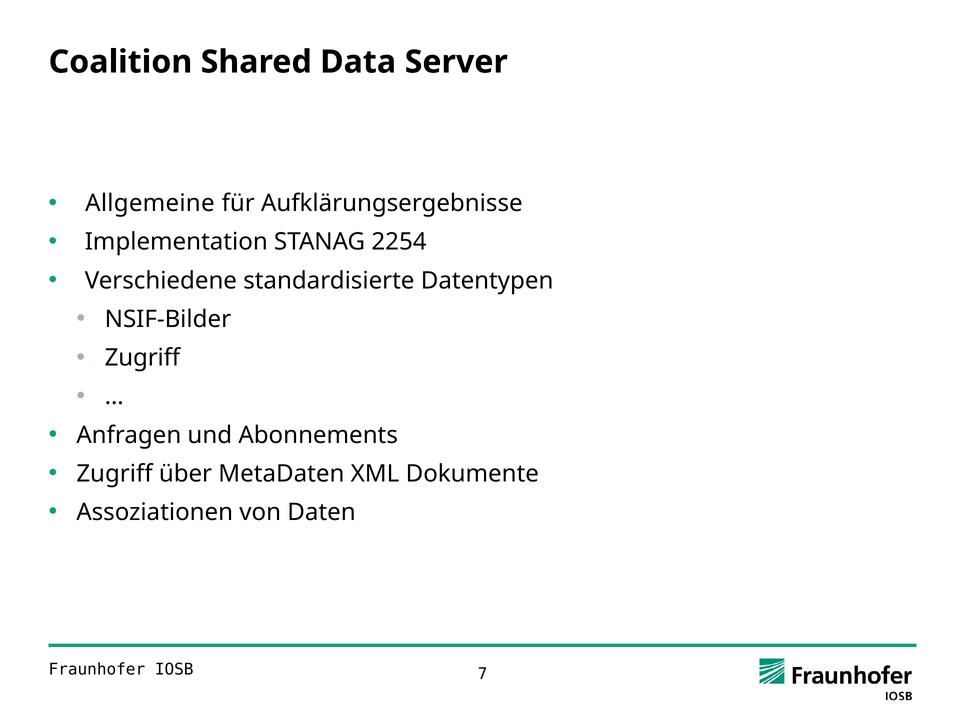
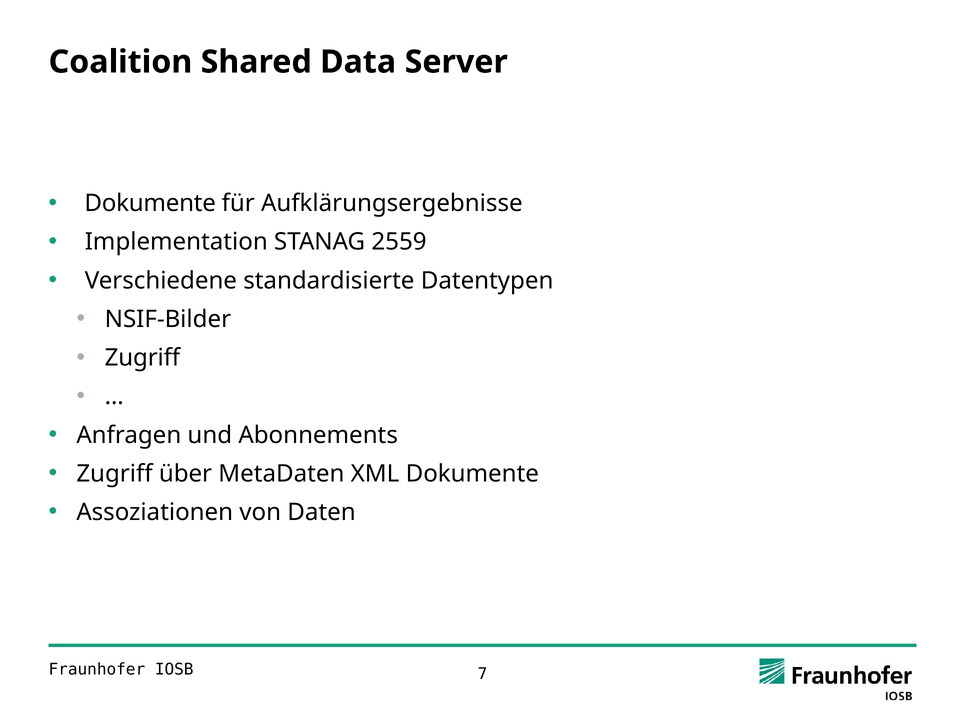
Allgemeine: Allgemeine -> Dokumente (150, 203)
2254: 2254 -> 2559 (399, 242)
